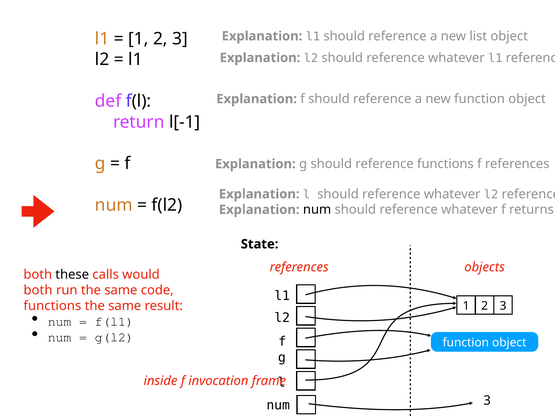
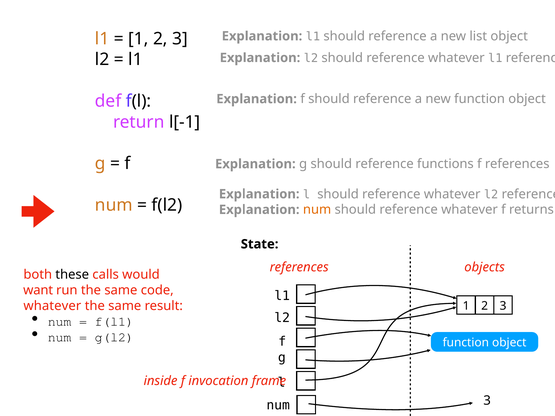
num colour: black -> orange (317, 210)
both: both -> want (38, 290)
functions: functions -> whatever (52, 306)
